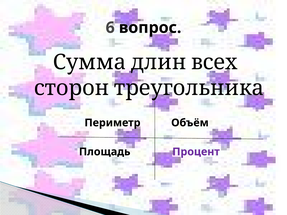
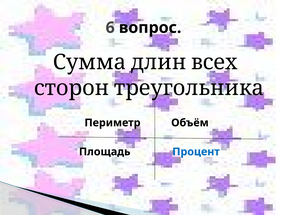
Процент colour: purple -> blue (196, 152)
